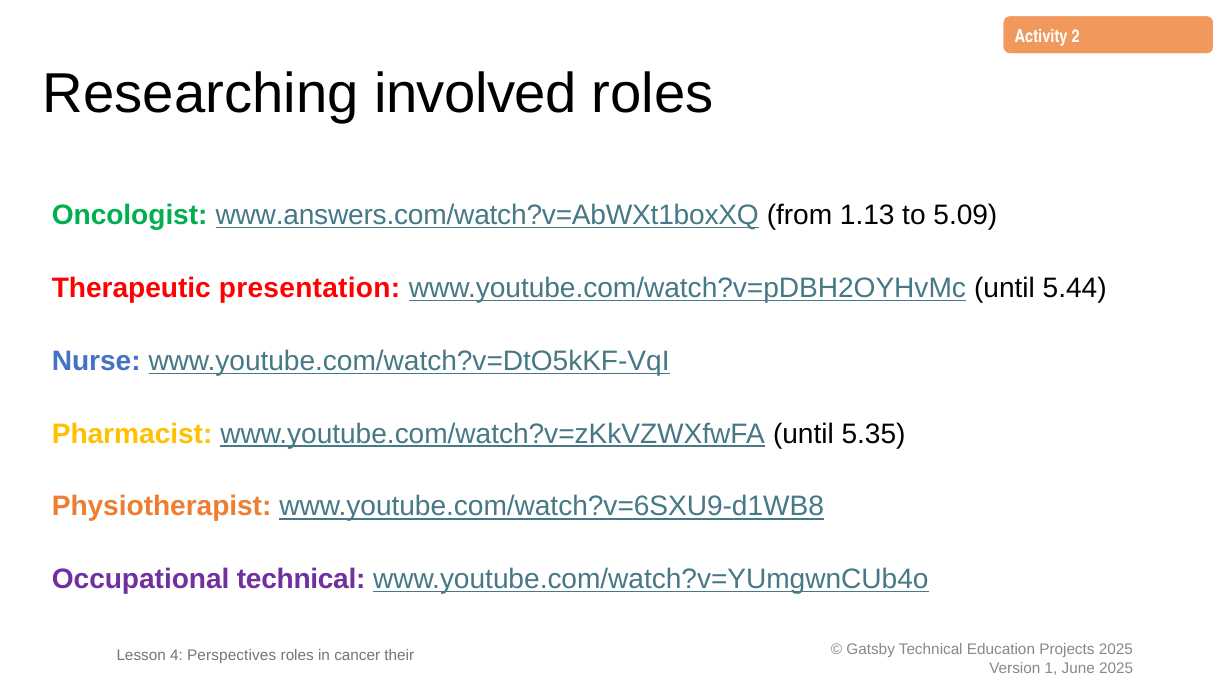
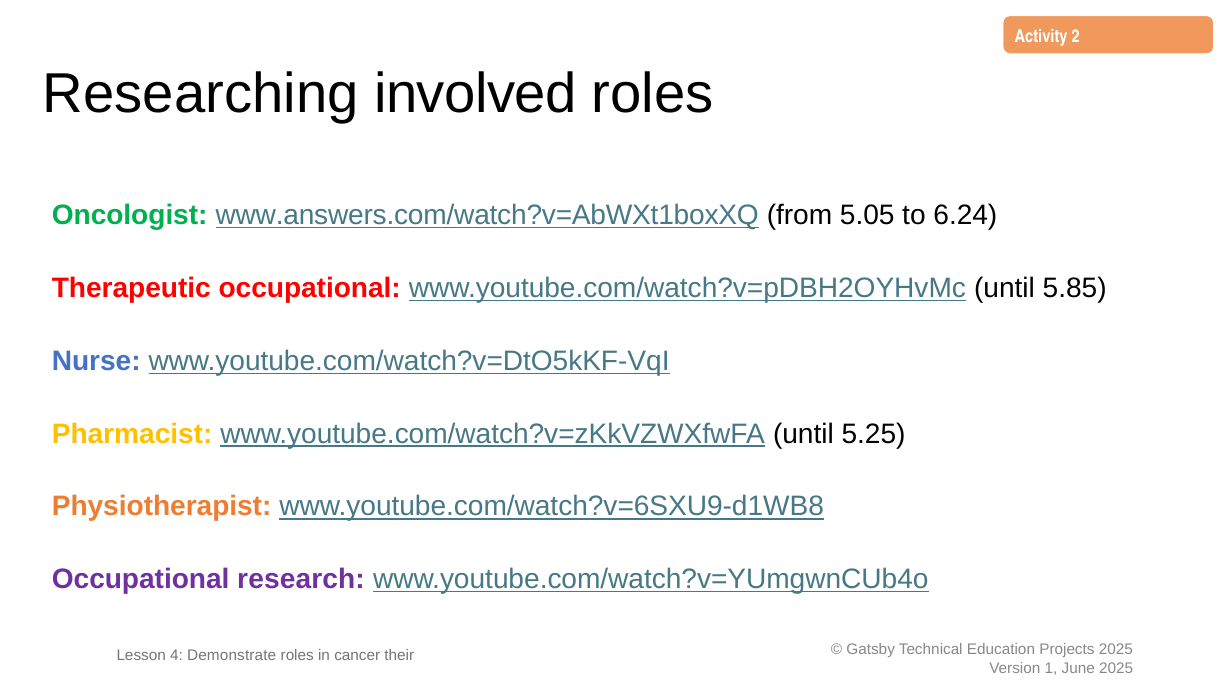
1.13: 1.13 -> 5.05 (867, 215)
5.09: 5.09 -> 6.24 (965, 215)
Therapeutic presentation: presentation -> occupational (310, 288)
5.44: 5.44 -> 5.85 (1075, 288)
5.35: 5.35 -> 5.25 (874, 434)
Occupational technical: technical -> research (301, 580)
Perspectives: Perspectives -> Demonstrate (232, 656)
